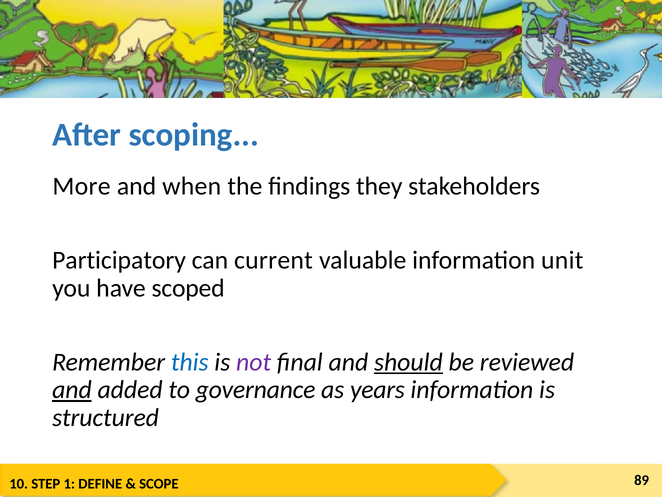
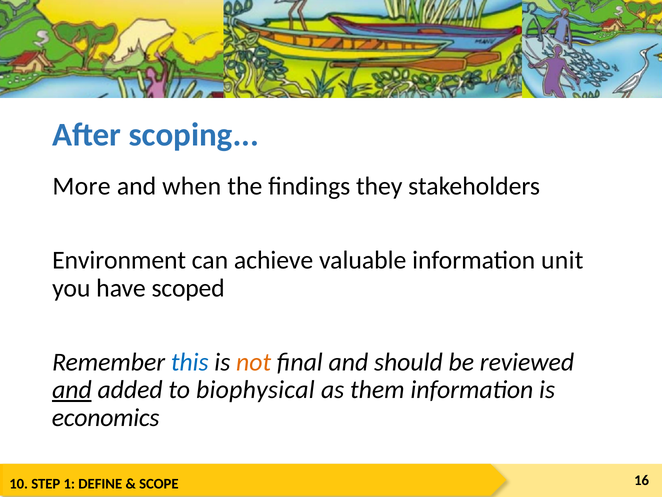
Participatory: Participatory -> Environment (119, 260)
current: current -> achieve (274, 260)
not colour: purple -> orange (254, 362)
should underline: present -> none (408, 362)
governance: governance -> biophysical (255, 390)
years: years -> them (377, 390)
structured: structured -> economics (106, 417)
89: 89 -> 16 (642, 480)
